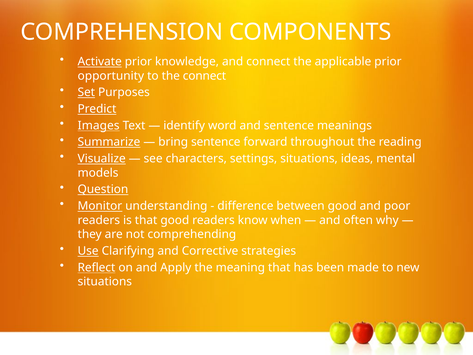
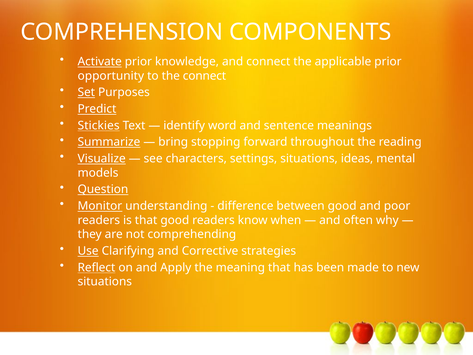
Images: Images -> Stickies (99, 125)
bring sentence: sentence -> stopping (216, 142)
